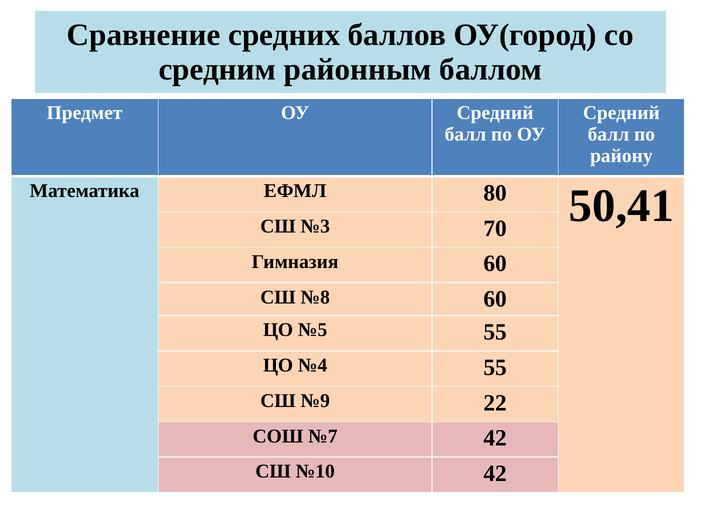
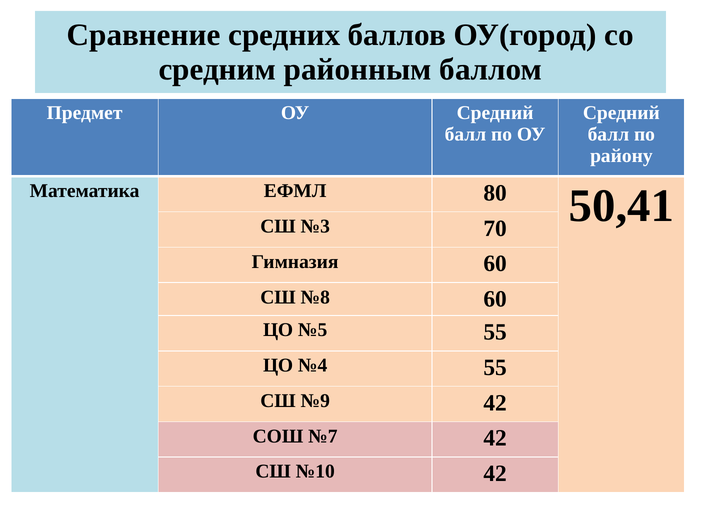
№9 22: 22 -> 42 (495, 403)
